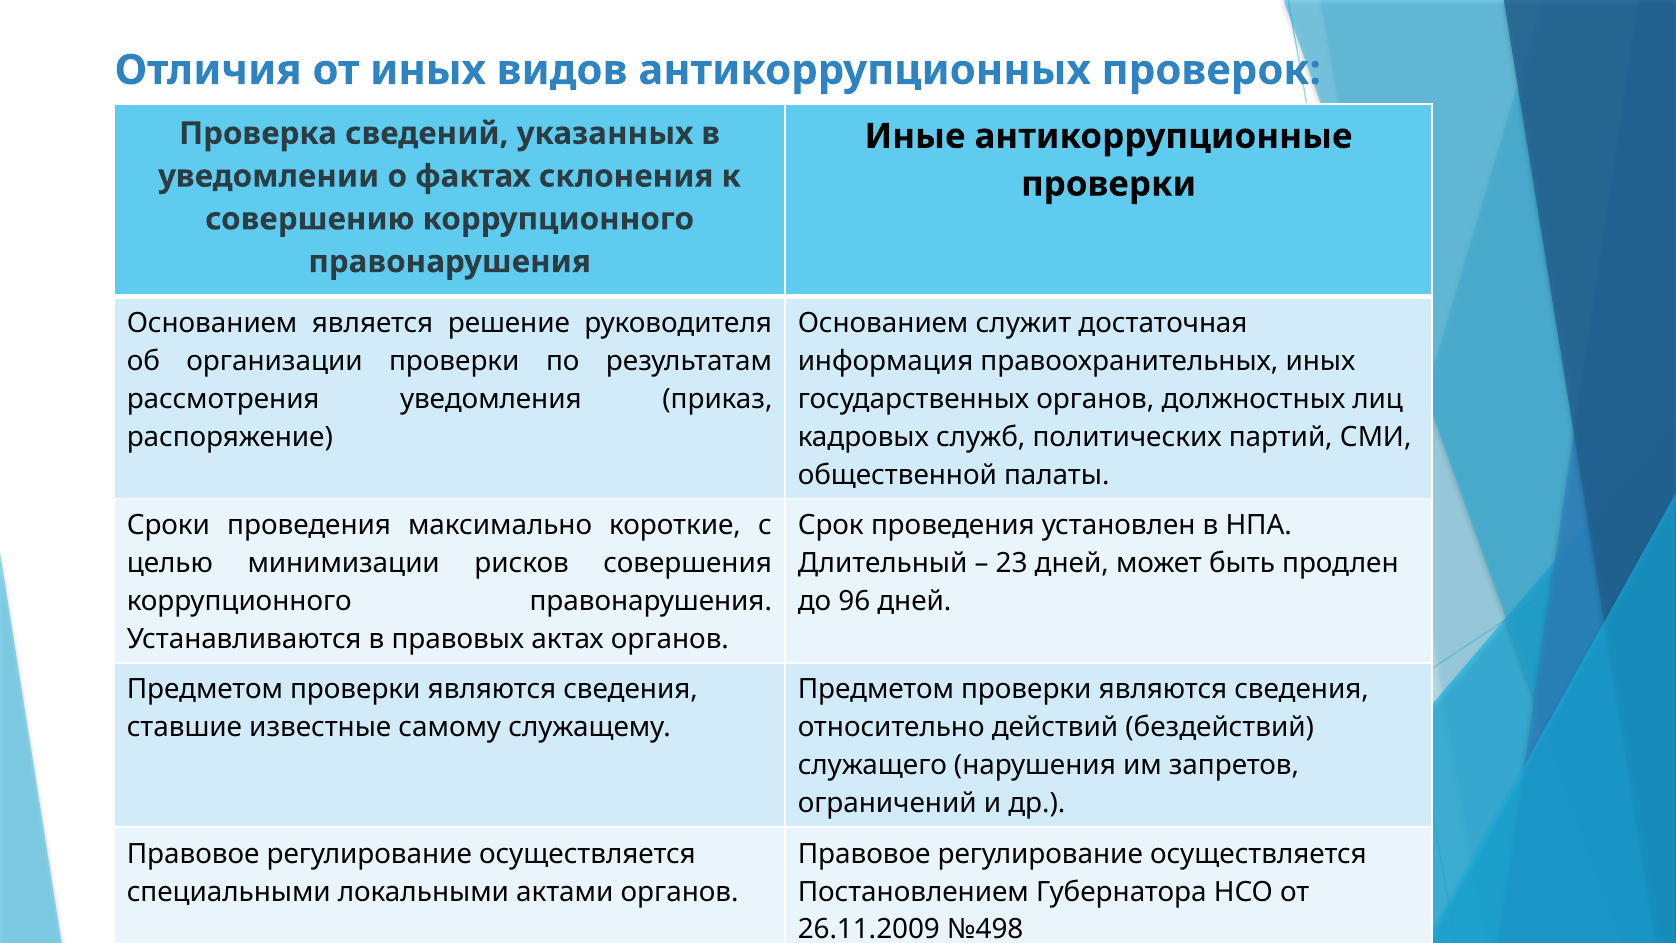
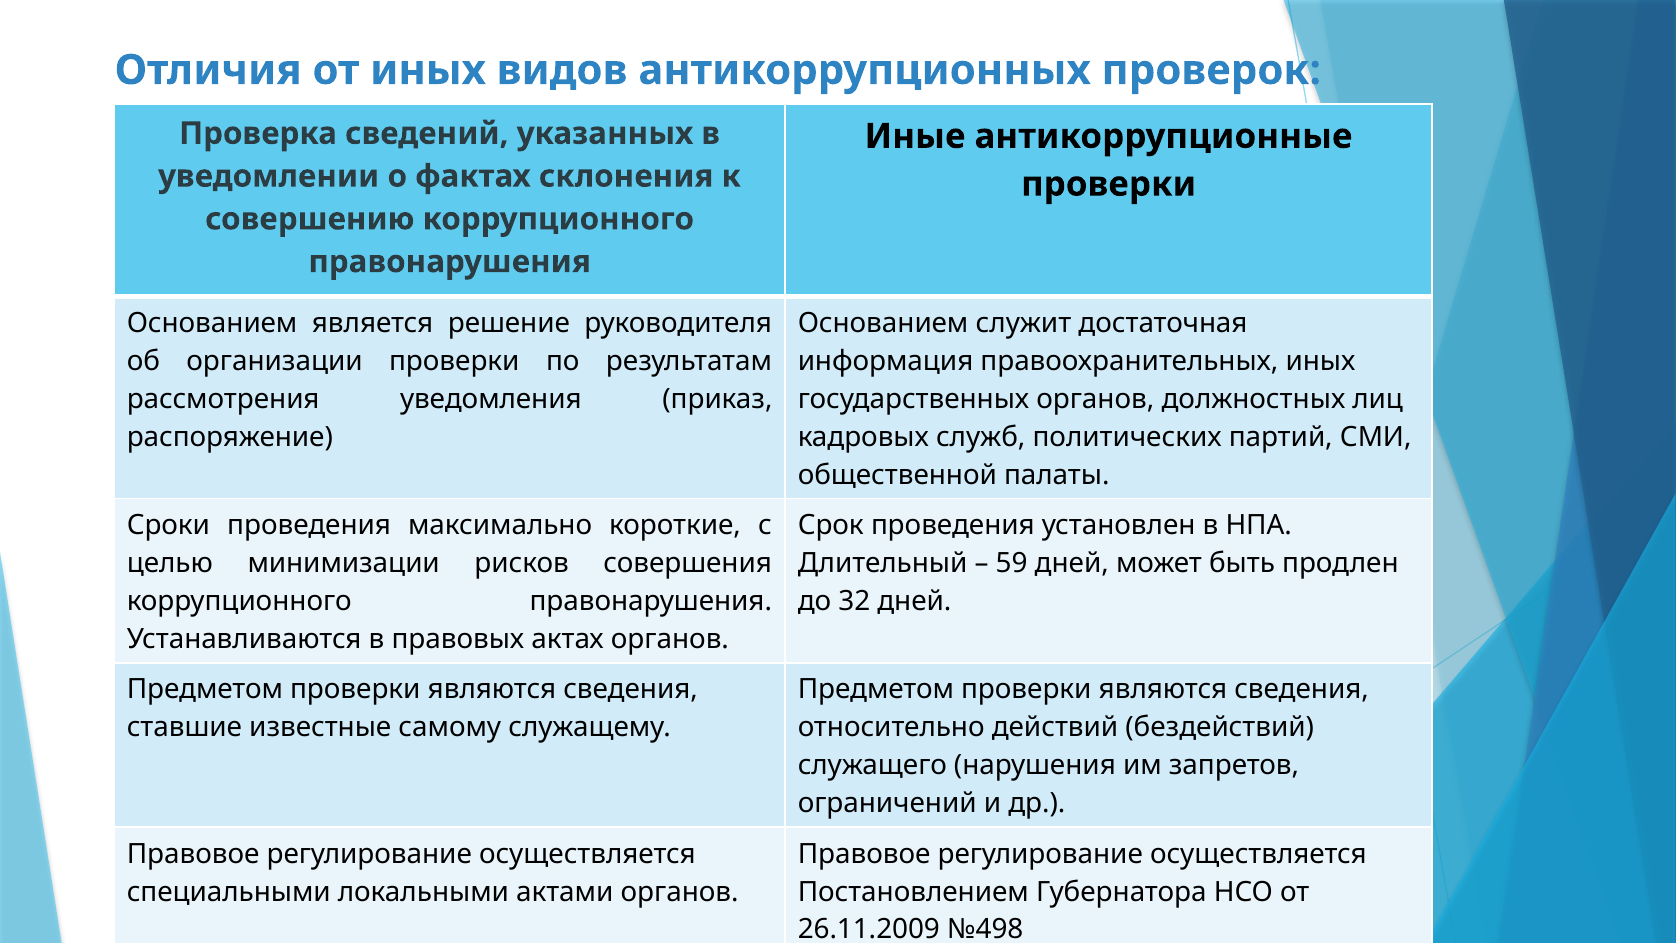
23: 23 -> 59 (1012, 563)
96: 96 -> 32 (854, 601)
